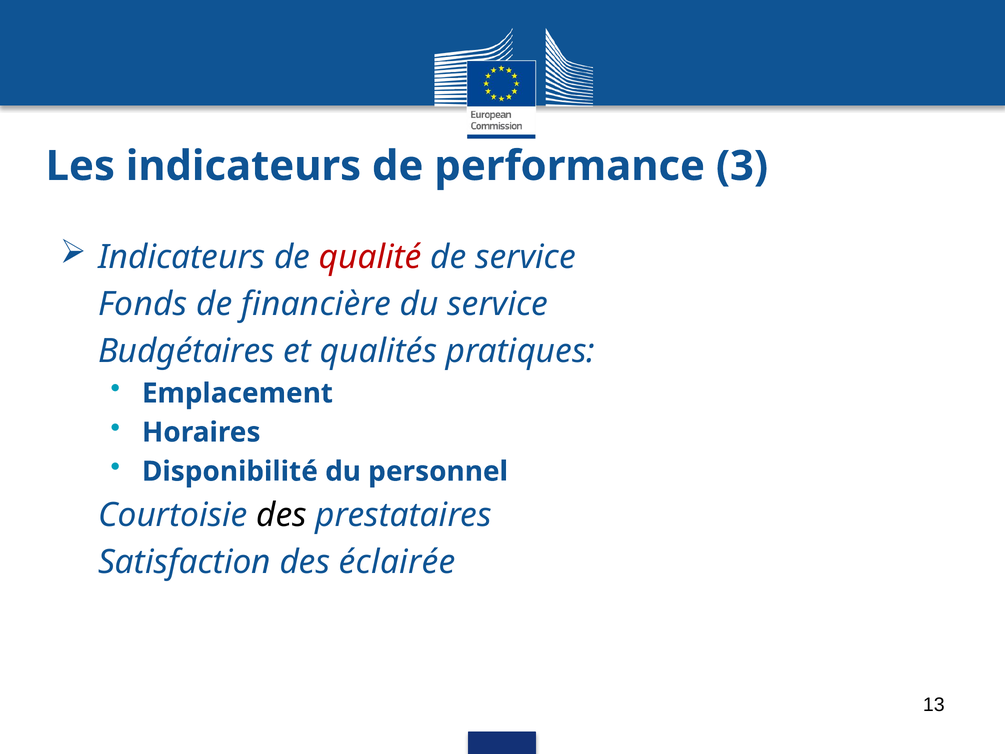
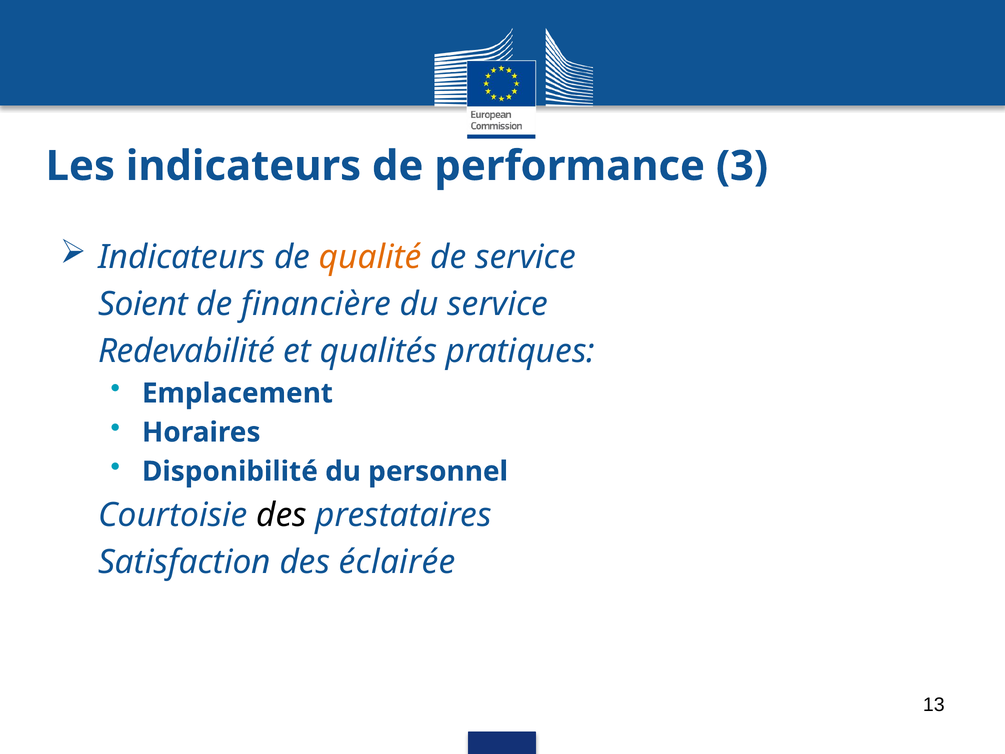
qualité colour: red -> orange (370, 257)
Fonds: Fonds -> Soient (143, 304)
Budgétaires: Budgétaires -> Redevabilité (186, 351)
